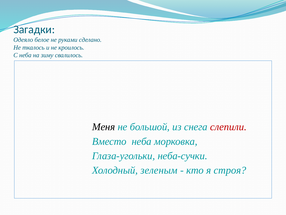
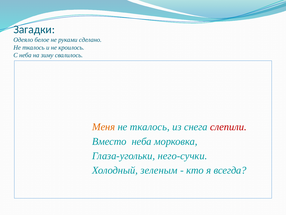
Меня colour: black -> orange (104, 127)
большой: большой -> ткалось (150, 127)
неба-сучки: неба-сучки -> него-сучки (182, 156)
строя: строя -> всегда (230, 170)
